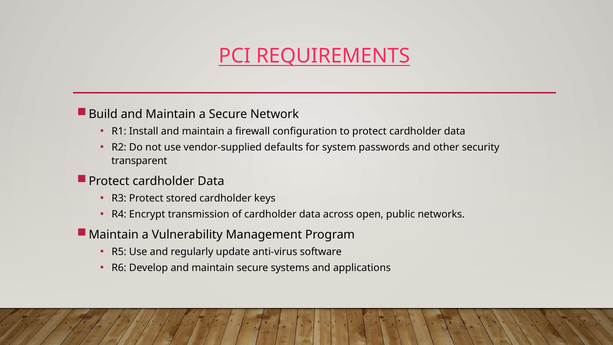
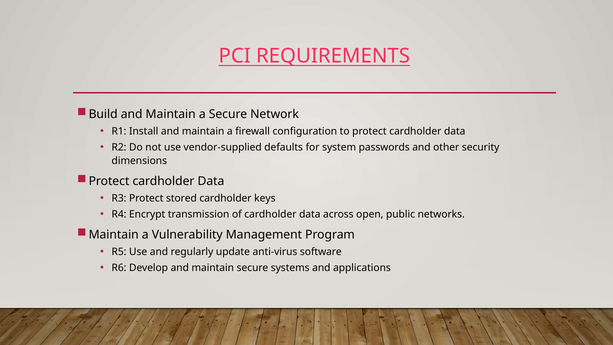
transparent: transparent -> dimensions (139, 161)
